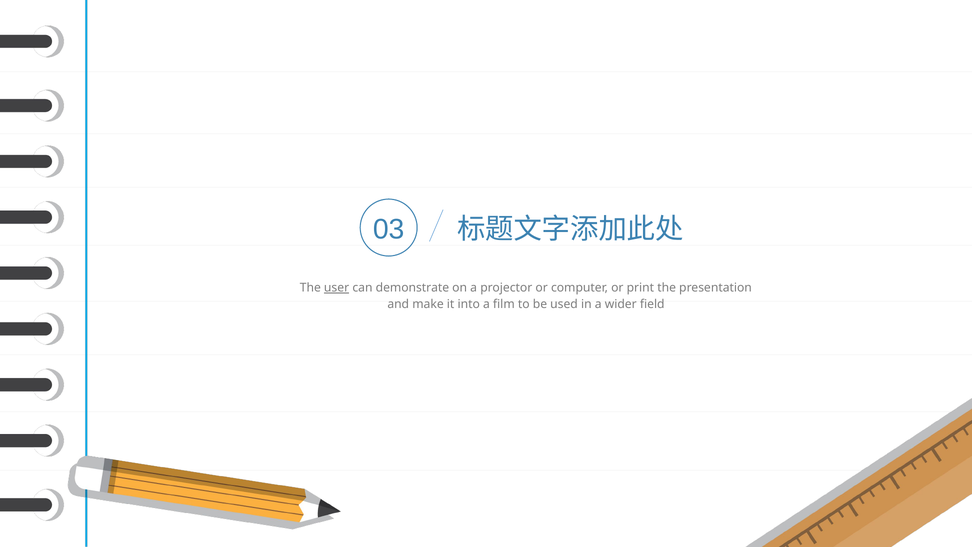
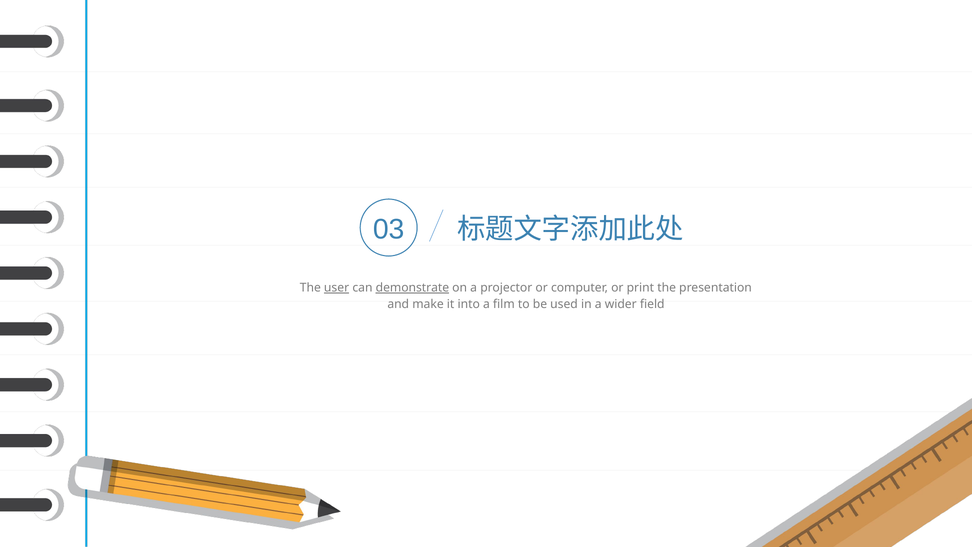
demonstrate underline: none -> present (412, 288)
